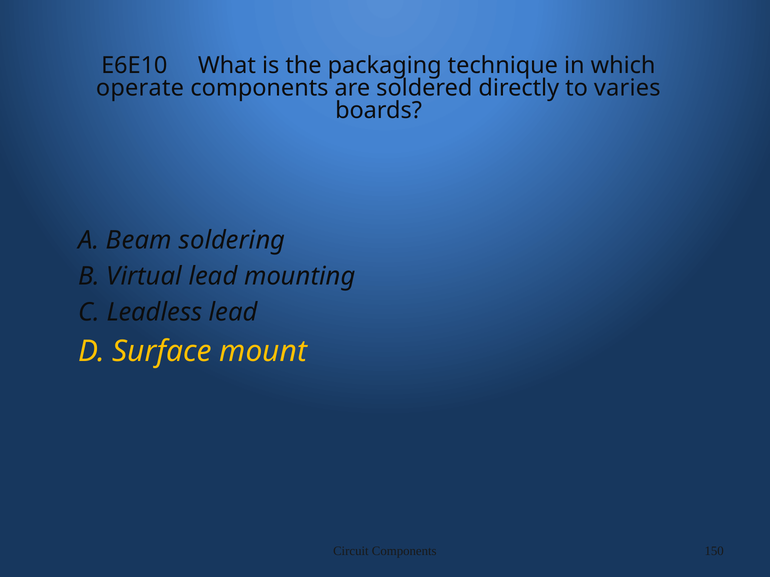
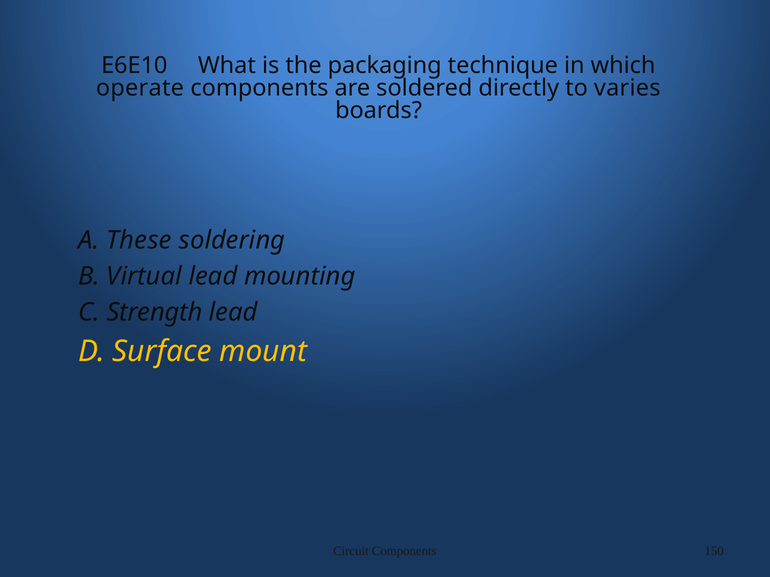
Beam: Beam -> These (139, 240)
Leadless: Leadless -> Strength (154, 312)
